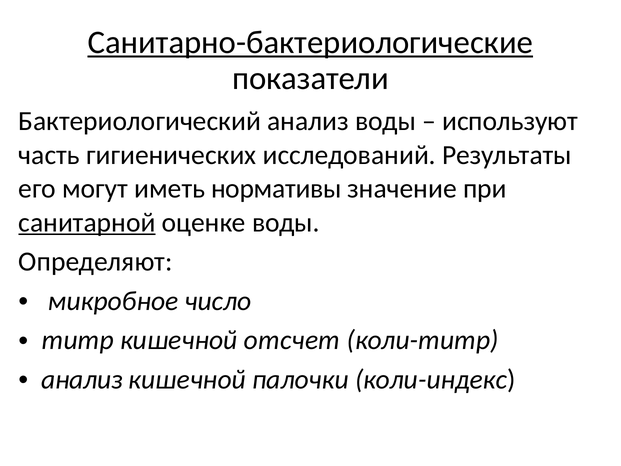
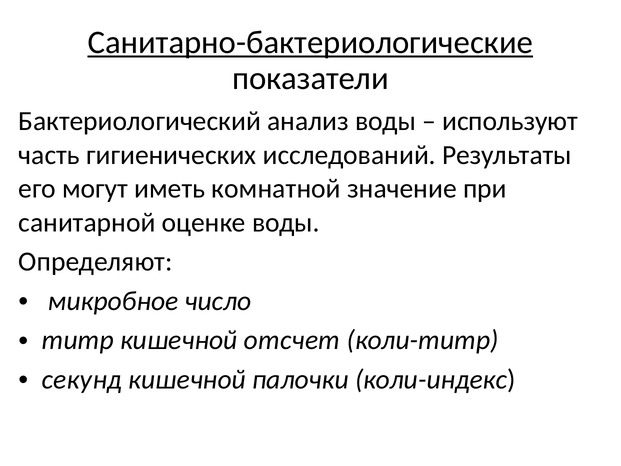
нормативы: нормативы -> комнатной (276, 189)
санитарной underline: present -> none (87, 222)
анализ: анализ -> секунд (82, 379)
